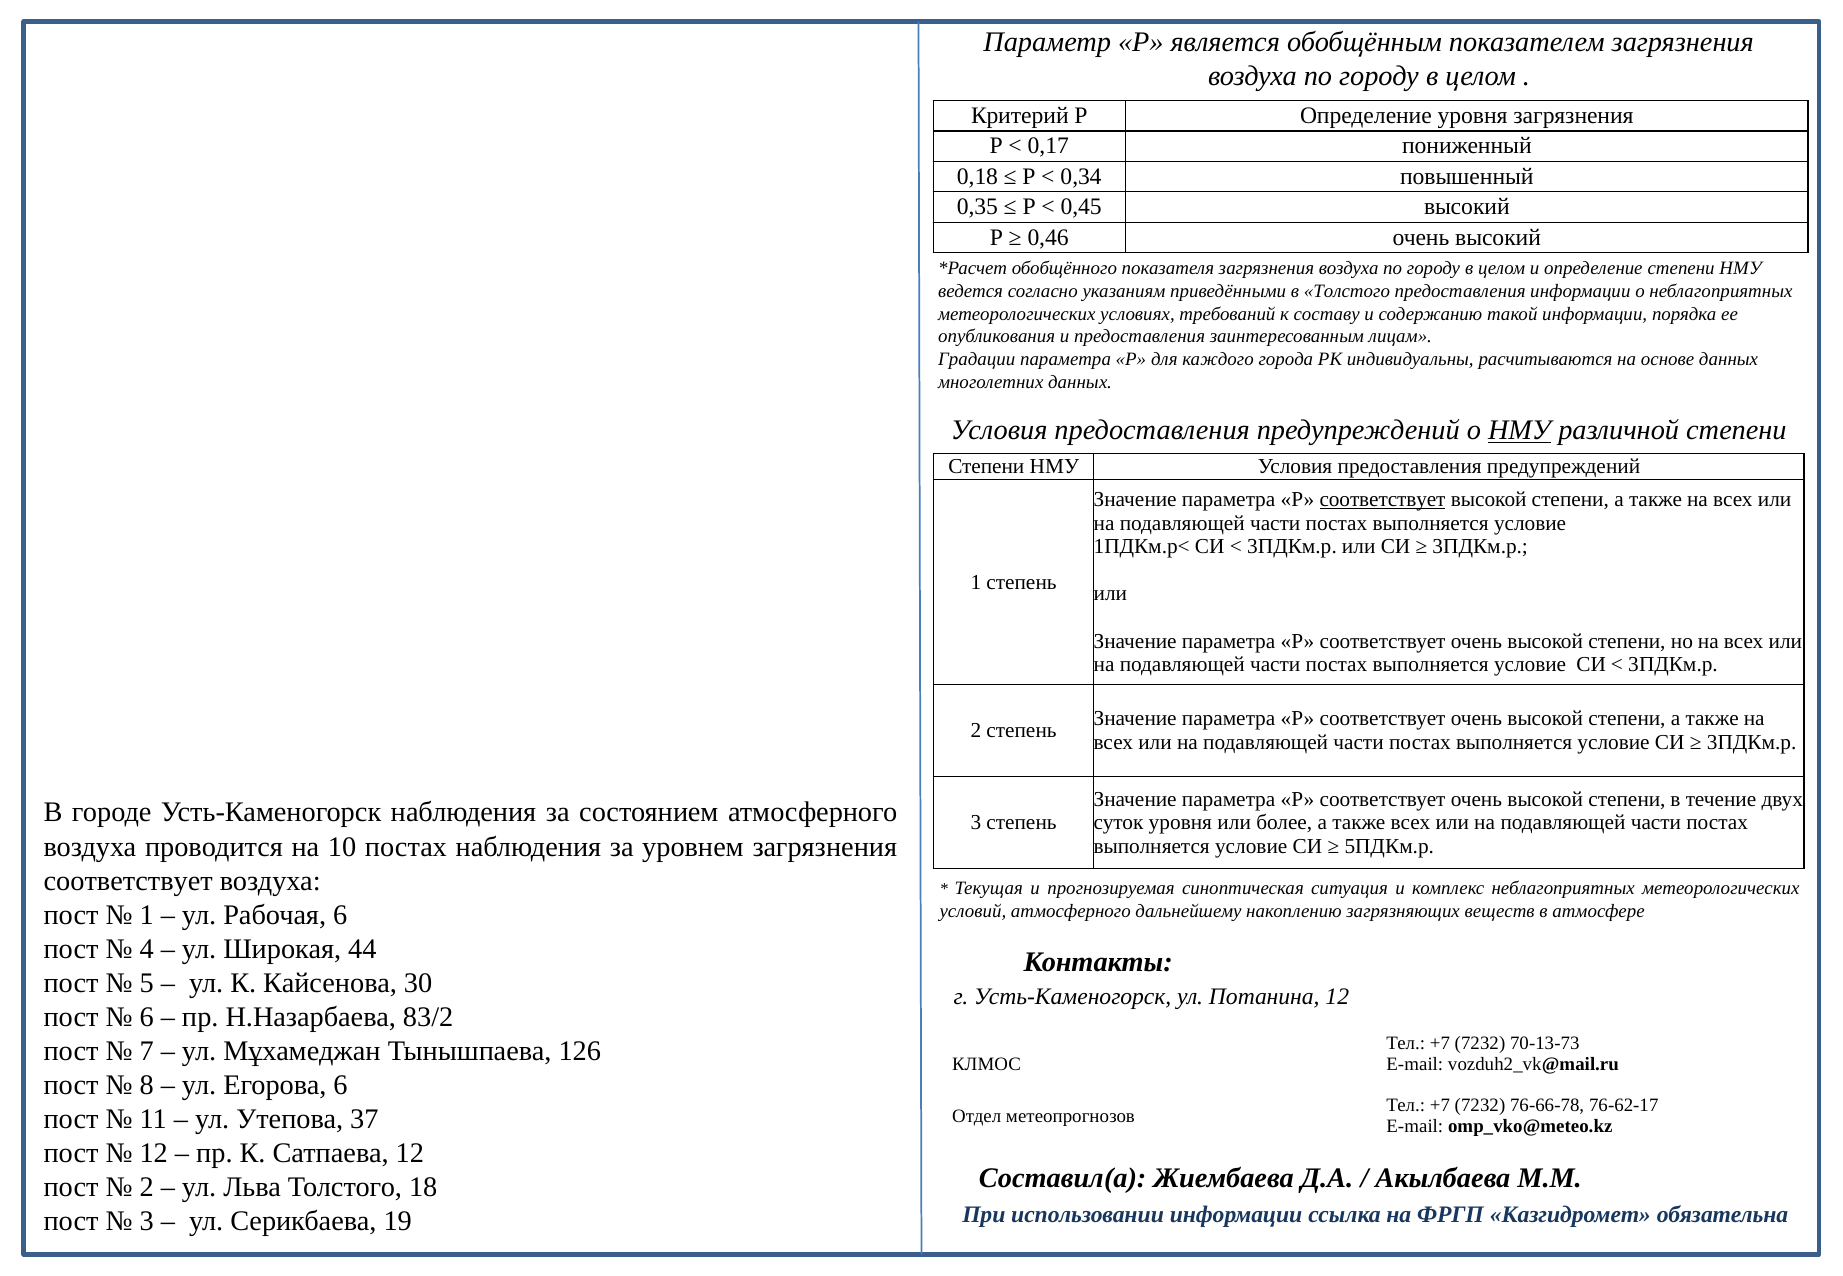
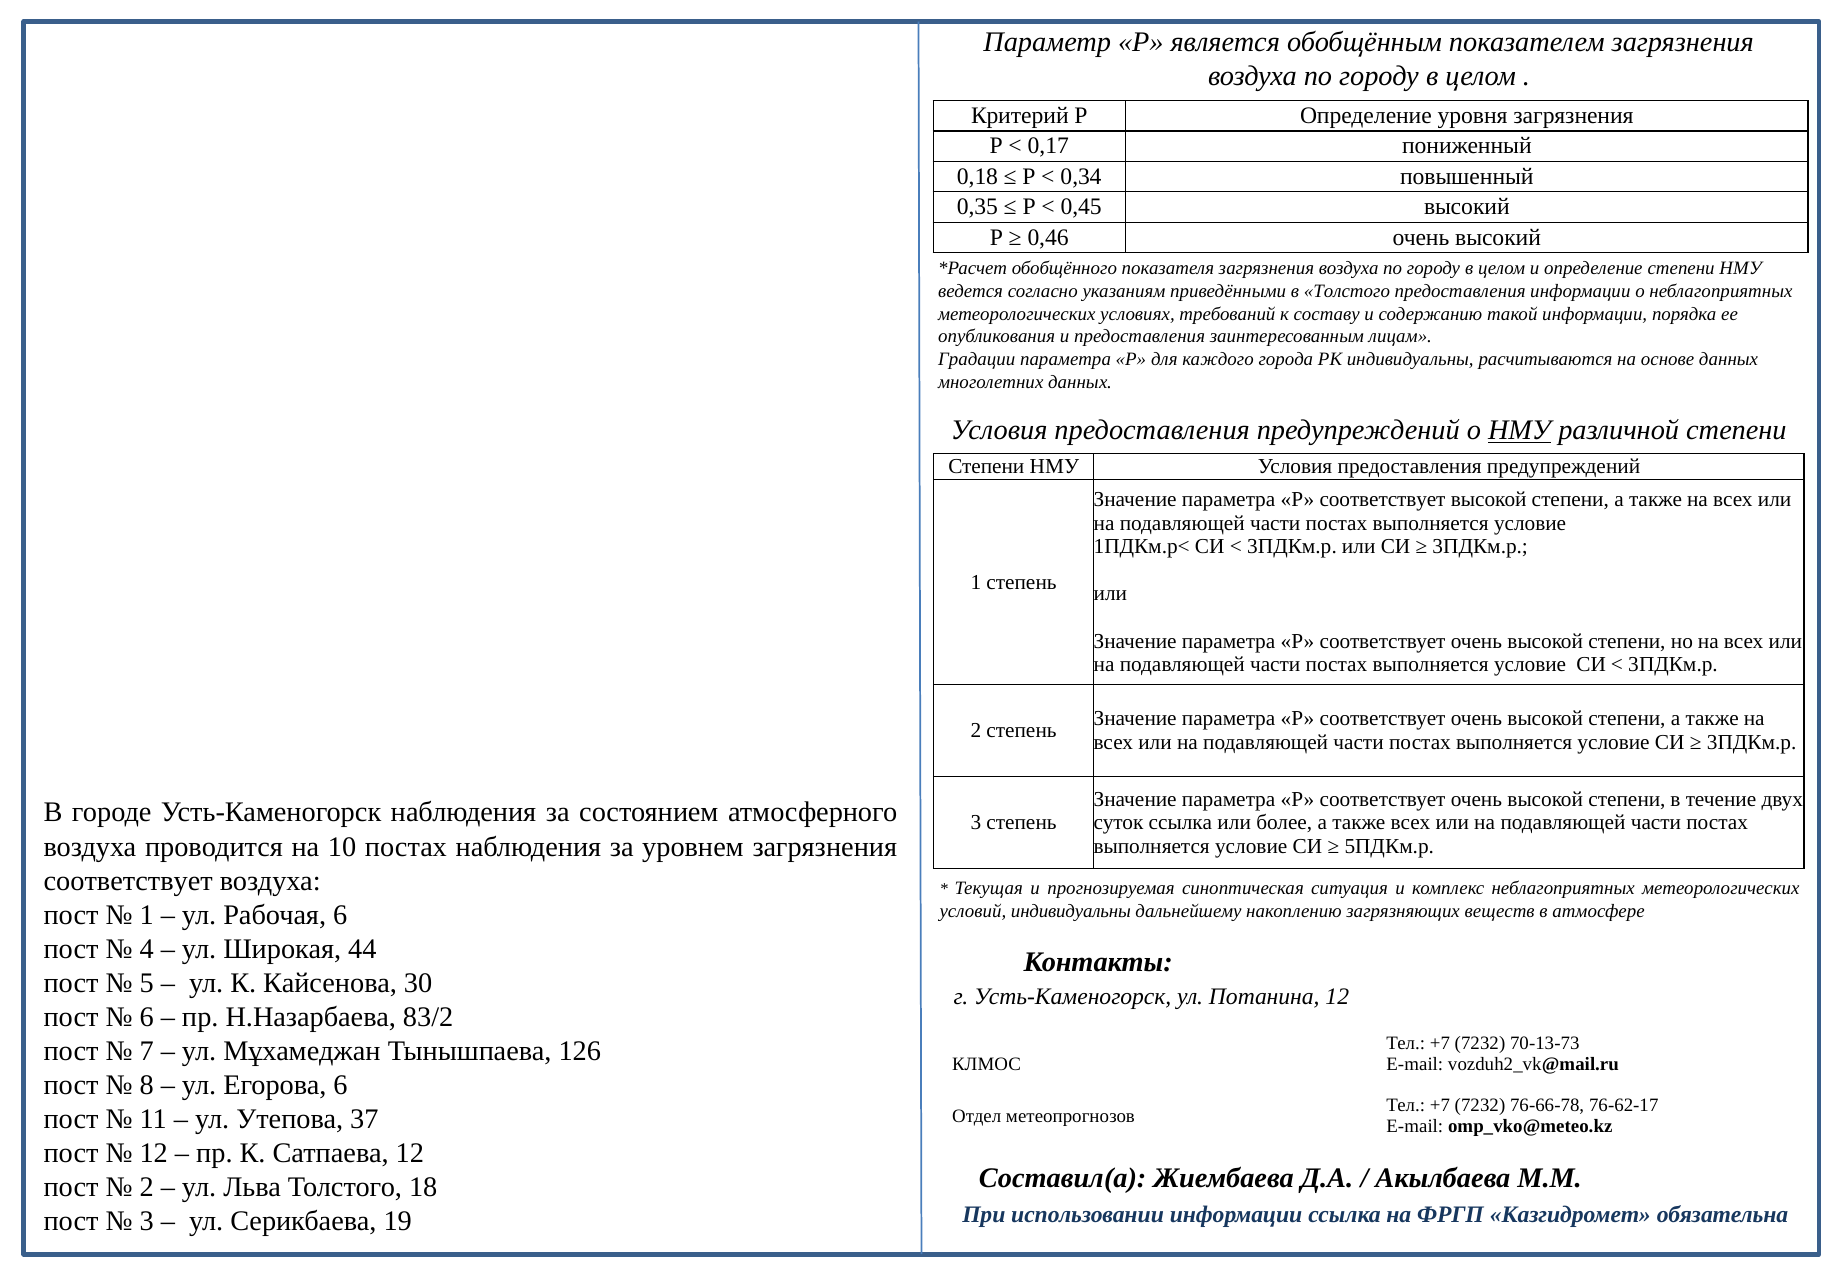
соответствует underline: present -> none (1383, 500)
суток уровня: уровня -> ссылка (1180, 823)
условий атмосферного: атмосферного -> индивидуальны (1071, 911)
